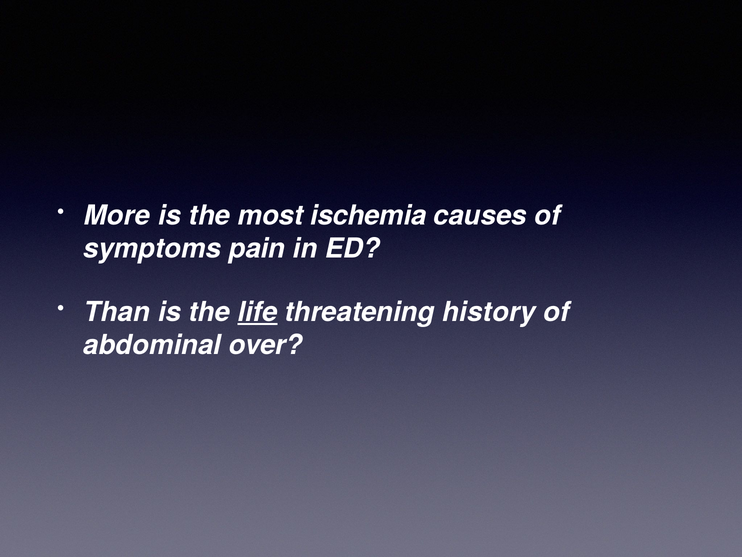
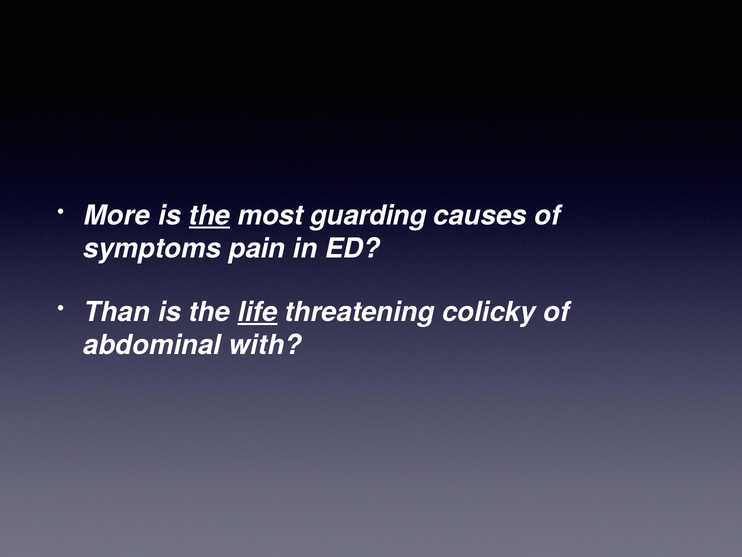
the underline: none -> present (210, 215)
ischemia: ischemia -> guarding (368, 215)
history: history -> colicky (489, 312)
over: over -> with (265, 345)
